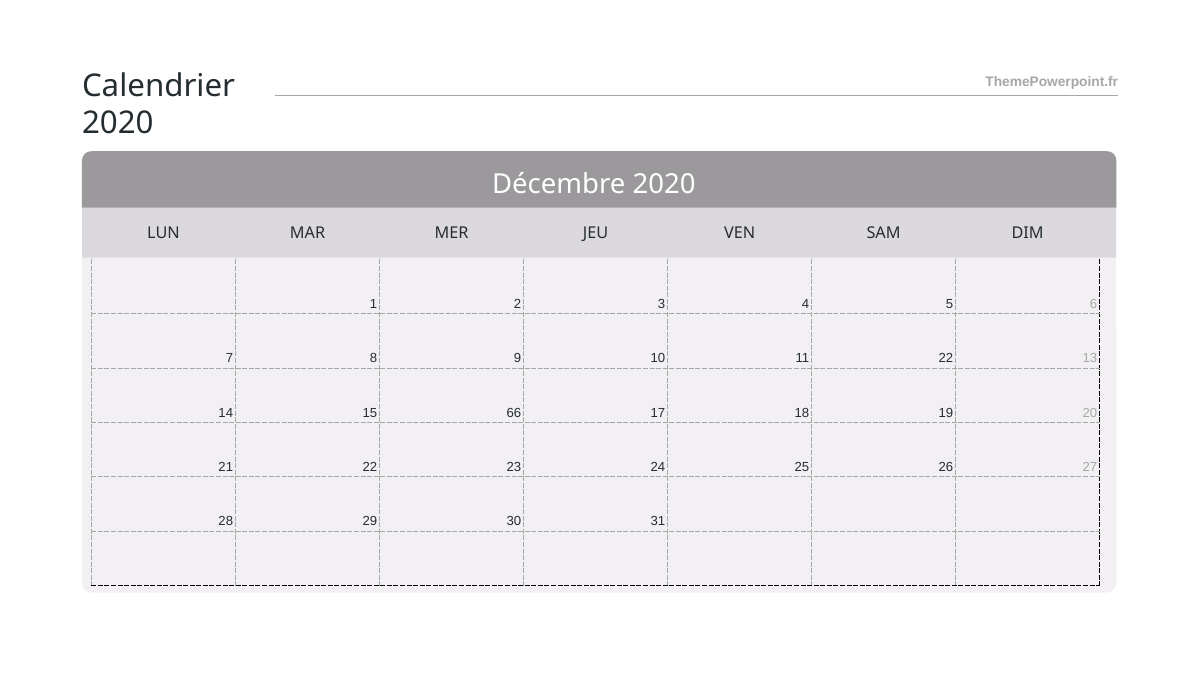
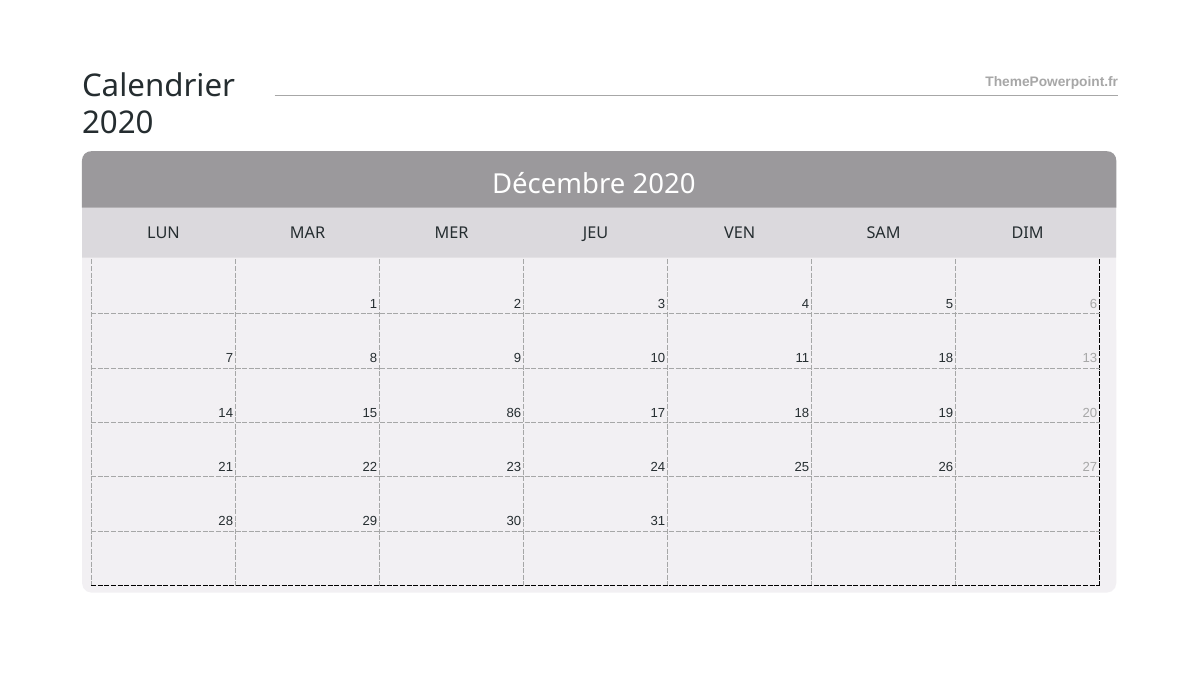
11 22: 22 -> 18 (946, 358)
66: 66 -> 86 (514, 412)
